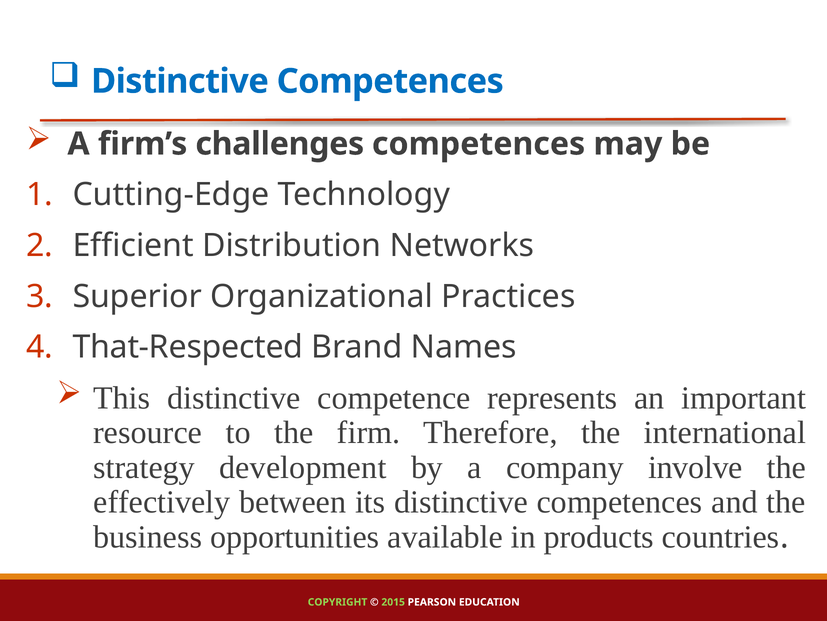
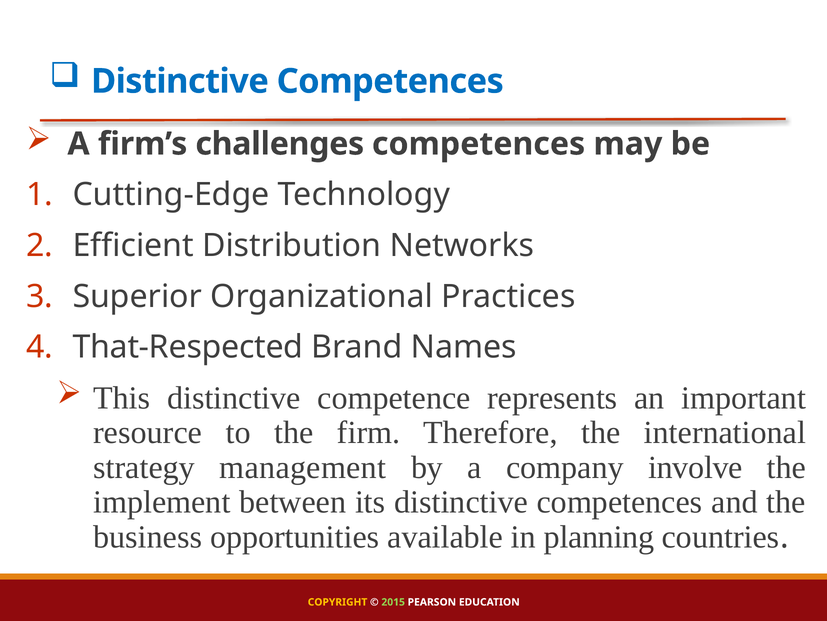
development: development -> management (303, 467)
effectively: effectively -> implement (162, 502)
products: products -> planning (599, 536)
COPYRIGHT colour: light green -> yellow (338, 601)
